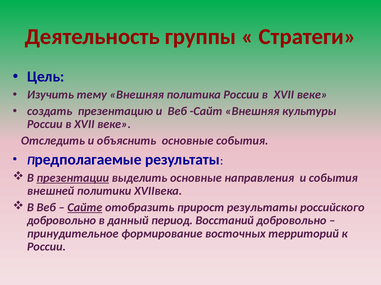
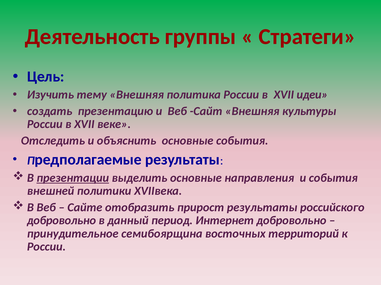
веке: веке -> идеи (312, 95)
Сайте underline: present -> none (85, 208)
Восстаний: Восстаний -> Интернет (225, 221)
формирование: формирование -> семибоярщина (162, 234)
